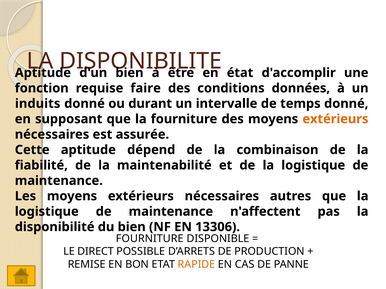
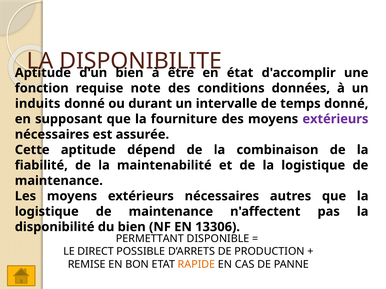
faire: faire -> note (146, 88)
extérieurs colour: orange -> purple (335, 119)
FOURNITURE: FOURNITURE -> PERMETTANT (150, 239)
